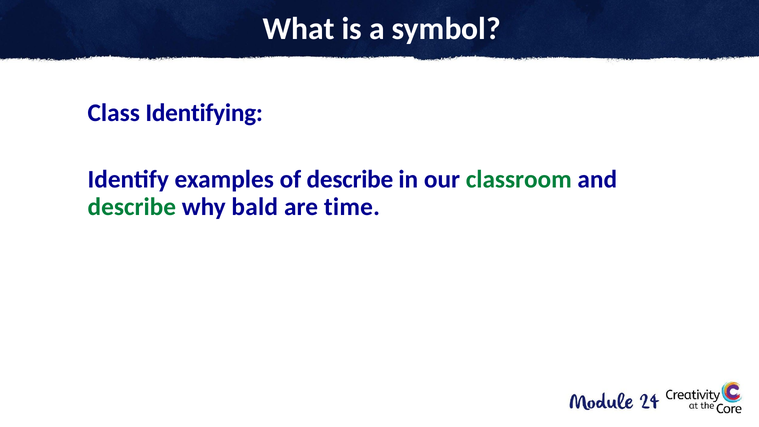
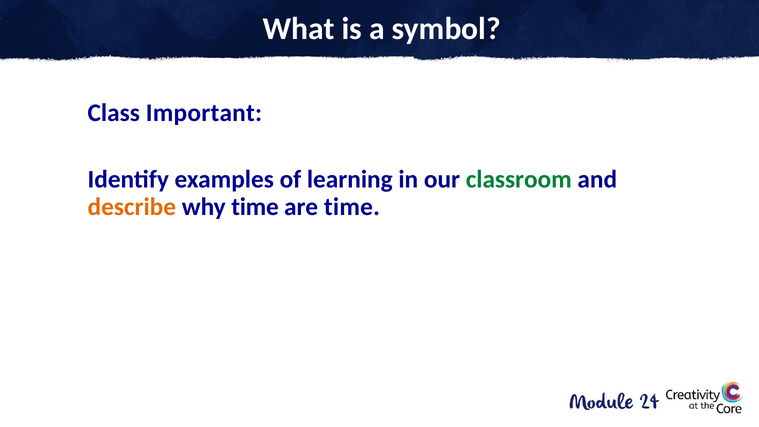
Identifying: Identifying -> Important (204, 113)
of describe: describe -> learning (350, 180)
describe colour: green -> orange (132, 207)
why bald: bald -> time (255, 207)
